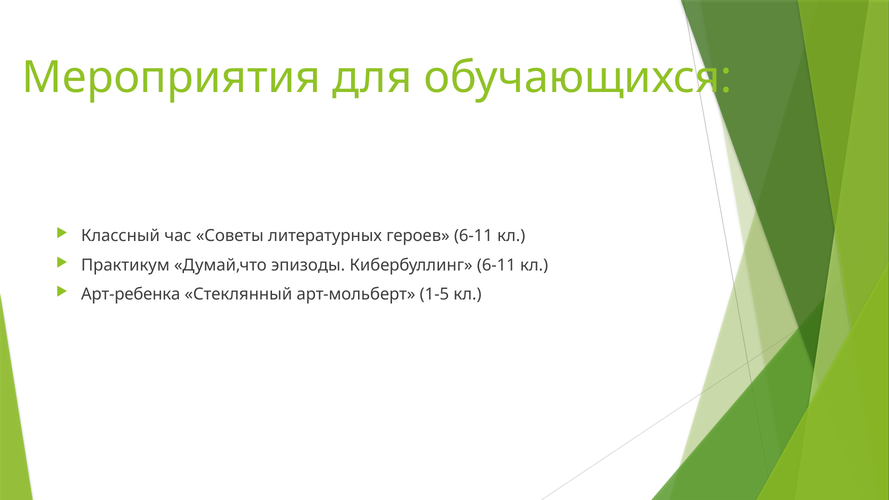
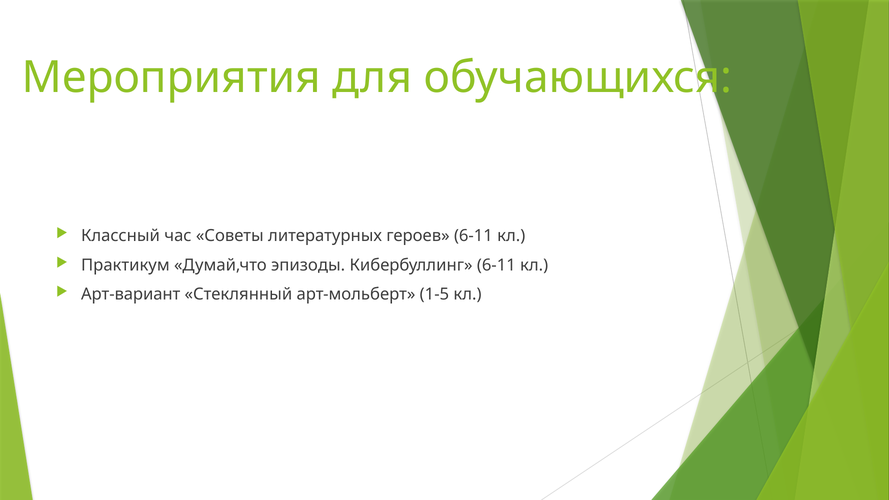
Арт-ребенка: Арт-ребенка -> Арт-вариант (131, 295)
